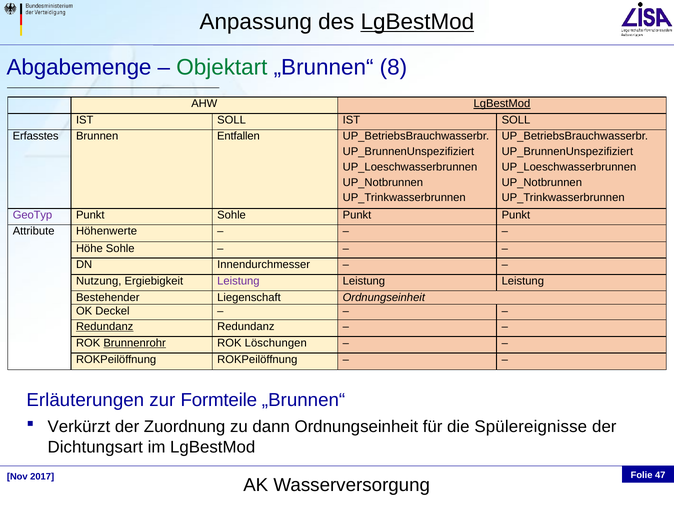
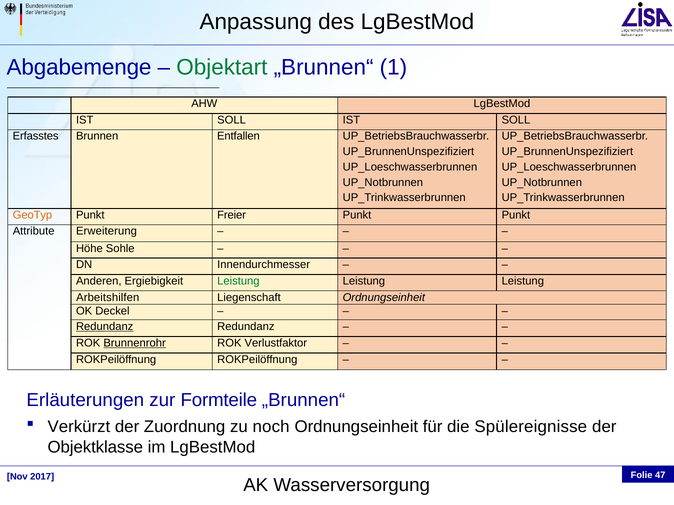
LgBestMod underline: present -> none (417, 22)
8: 8 -> 1 (393, 67)
LgBestMod underline: present -> none (502, 104)
GeoTyp colour: purple -> orange (32, 215)
Punkt Sohle: Sohle -> Freier (232, 215)
Höhenwerte: Höhenwerte -> Erweiterung (107, 231)
Nutzung: Nutzung -> Anderen (99, 281)
Leistung colour: purple -> green (238, 281)
Bestehender: Bestehender -> Arbeitshilfen (108, 298)
Löschungen: Löschungen -> Verlustfaktor (276, 343)
dann: dann -> noch (271, 427)
Dichtungsart: Dichtungsart -> Objektklasse (95, 448)
